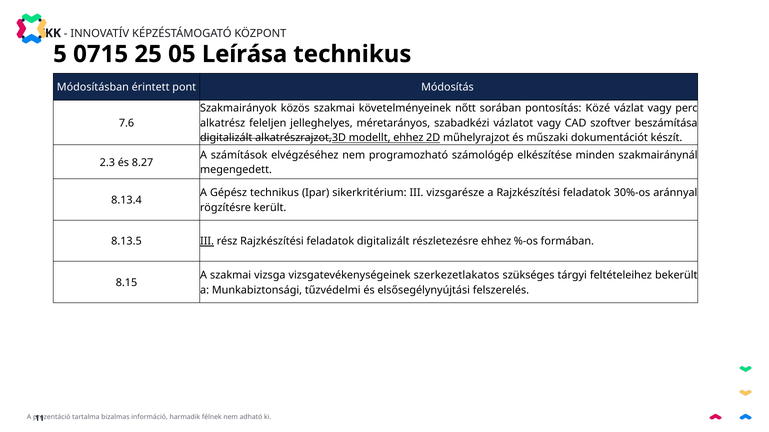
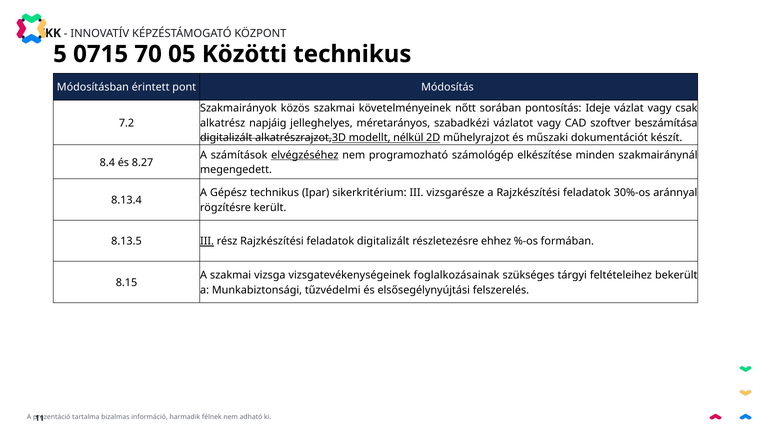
25: 25 -> 70 (148, 54)
Leírása: Leírása -> Közötti (244, 54)
Közé: Közé -> Ideje (598, 109)
perc: perc -> csak (686, 109)
7.6: 7.6 -> 7.2 (127, 123)
feleljen: feleljen -> napjáig (268, 123)
modellt ehhez: ehhez -> nélkül (408, 138)
elvégzéséhez underline: none -> present (305, 155)
2.3: 2.3 -> 8.4 (107, 163)
szerkezetlakatos: szerkezetlakatos -> foglalkozásainak (457, 276)
